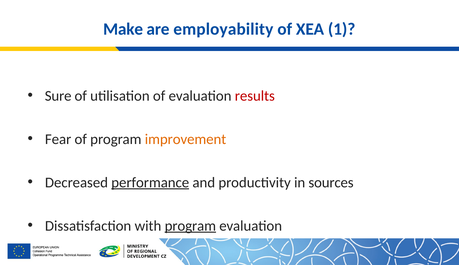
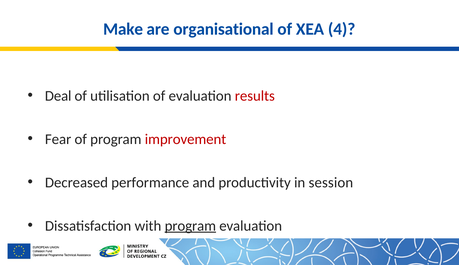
employability: employability -> organisational (224, 29)
1: 1 -> 4 (342, 29)
Sure: Sure -> Deal (58, 96)
improvement colour: orange -> red (186, 139)
performance underline: present -> none (150, 182)
sources: sources -> session (331, 182)
